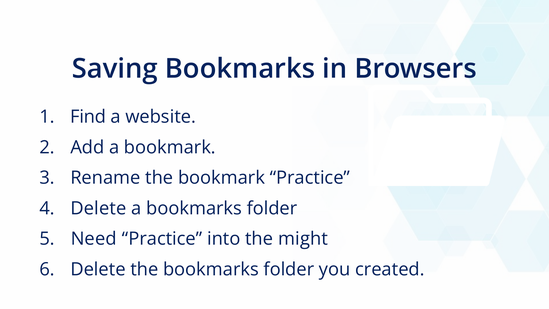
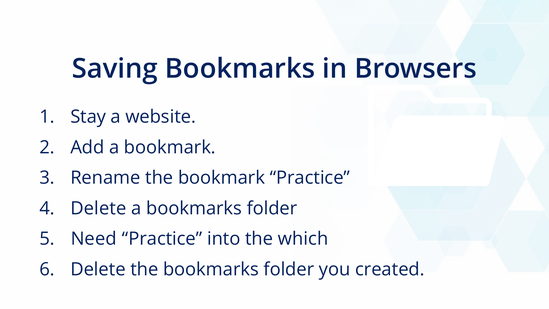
Find: Find -> Stay (88, 117)
might: might -> which (303, 239)
